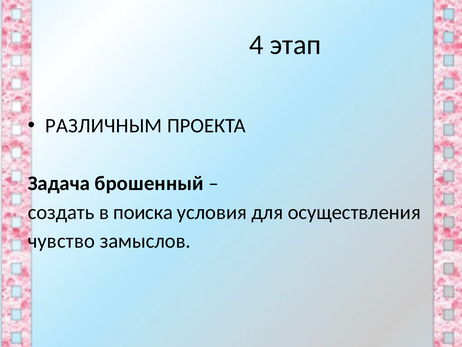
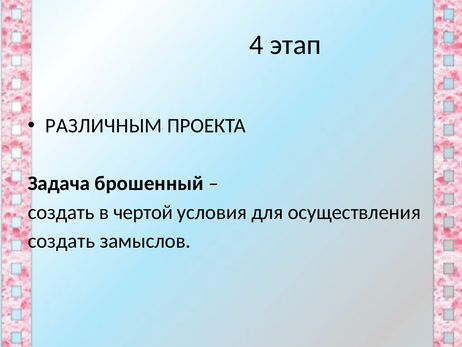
поиска: поиска -> чертой (143, 212)
чувство: чувство -> создать (61, 241)
